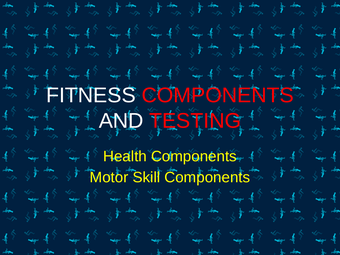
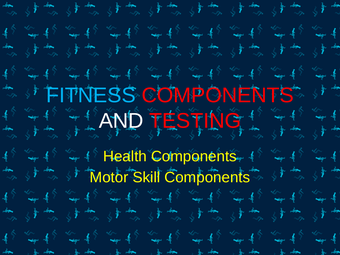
FITNESS colour: white -> light blue (91, 95)
